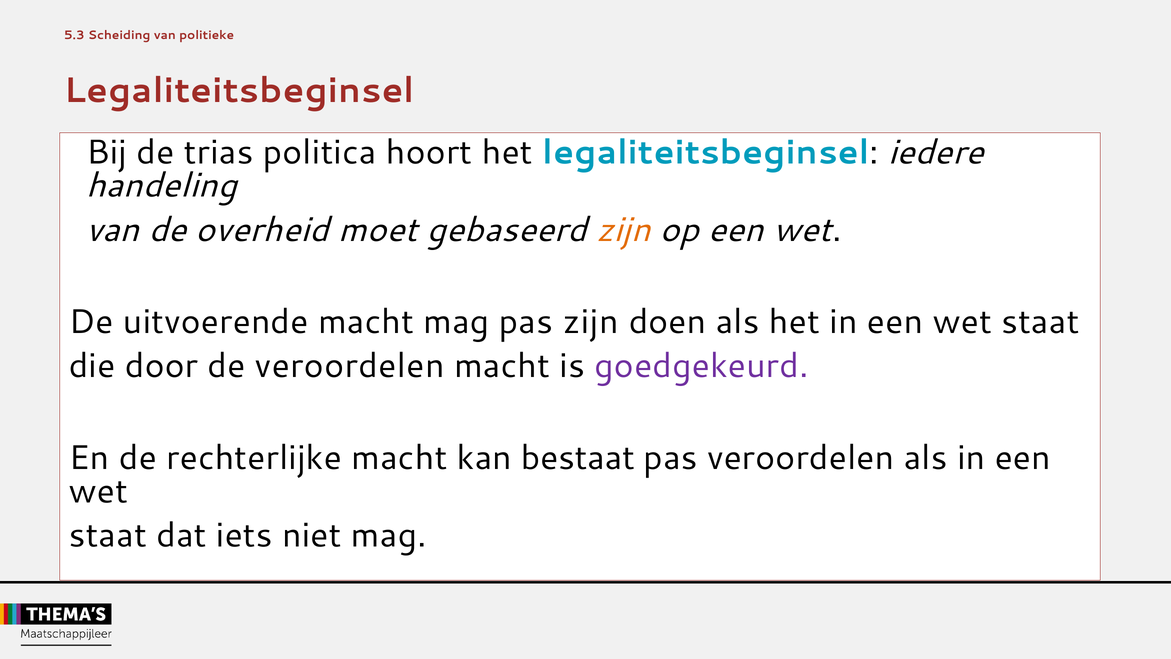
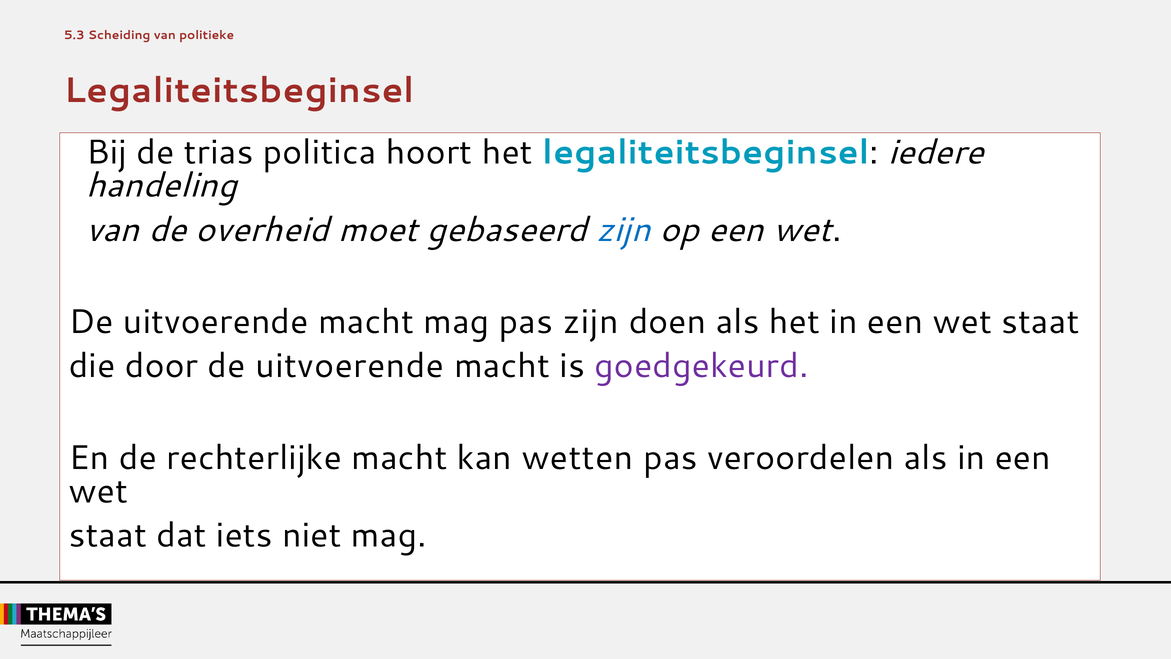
zijn colour: orange -> blue (623, 230)
door de veroordelen: veroordelen -> uitvoerende (350, 366)
bestaat: bestaat -> wetten (578, 458)
